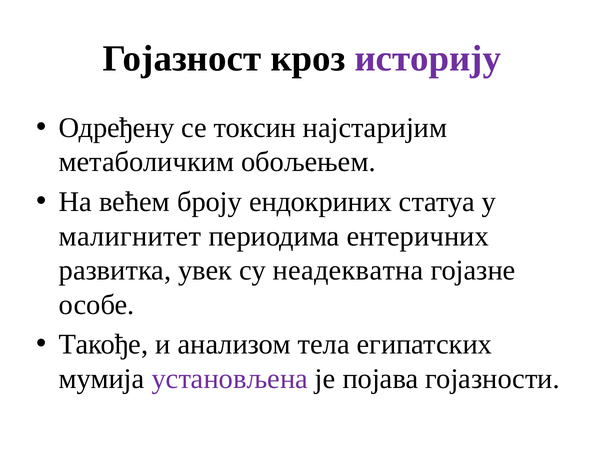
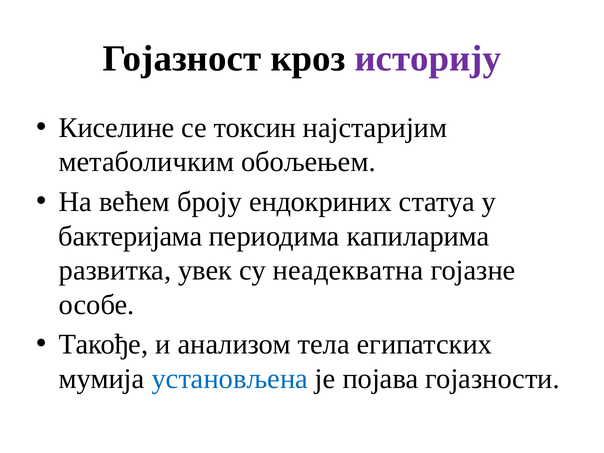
Одређену: Одређену -> Киселине (117, 128)
малигнитет: малигнитет -> бактеријама (130, 236)
ентеричних: ентеричних -> капиларима (418, 236)
установљена colour: purple -> blue (230, 379)
